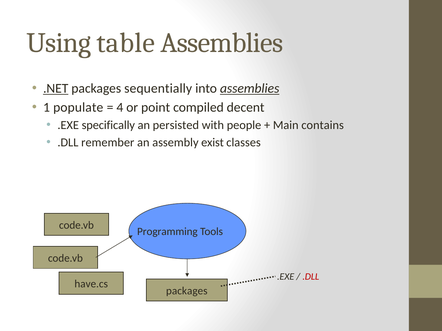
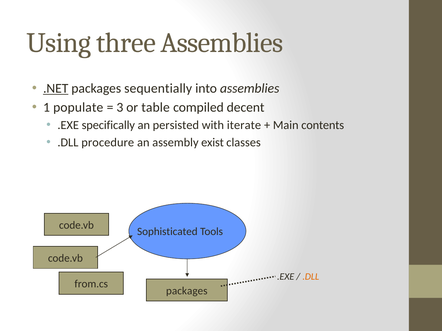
table: table -> three (126, 43)
assemblies underline: present -> none (250, 89)
4: 4 -> 3 (120, 108)
point: point -> table (156, 108)
people: people -> iterate (244, 125)
contains: contains -> contents (323, 125)
remember: remember -> procedure (108, 143)
Programming: Programming -> Sophisticated (167, 232)
.DLL colour: red -> orange (311, 277)
have.cs: have.cs -> from.cs (91, 284)
